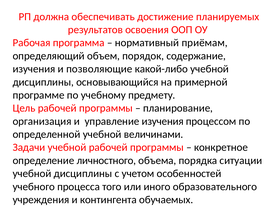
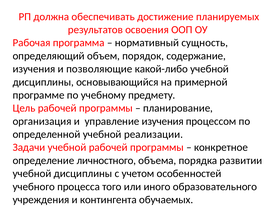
приёмам: приёмам -> сущность (205, 43)
величинами: величинами -> реализации (154, 134)
ситуации: ситуации -> развитии (241, 160)
